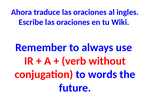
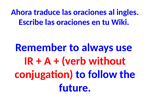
words: words -> follow (103, 75)
